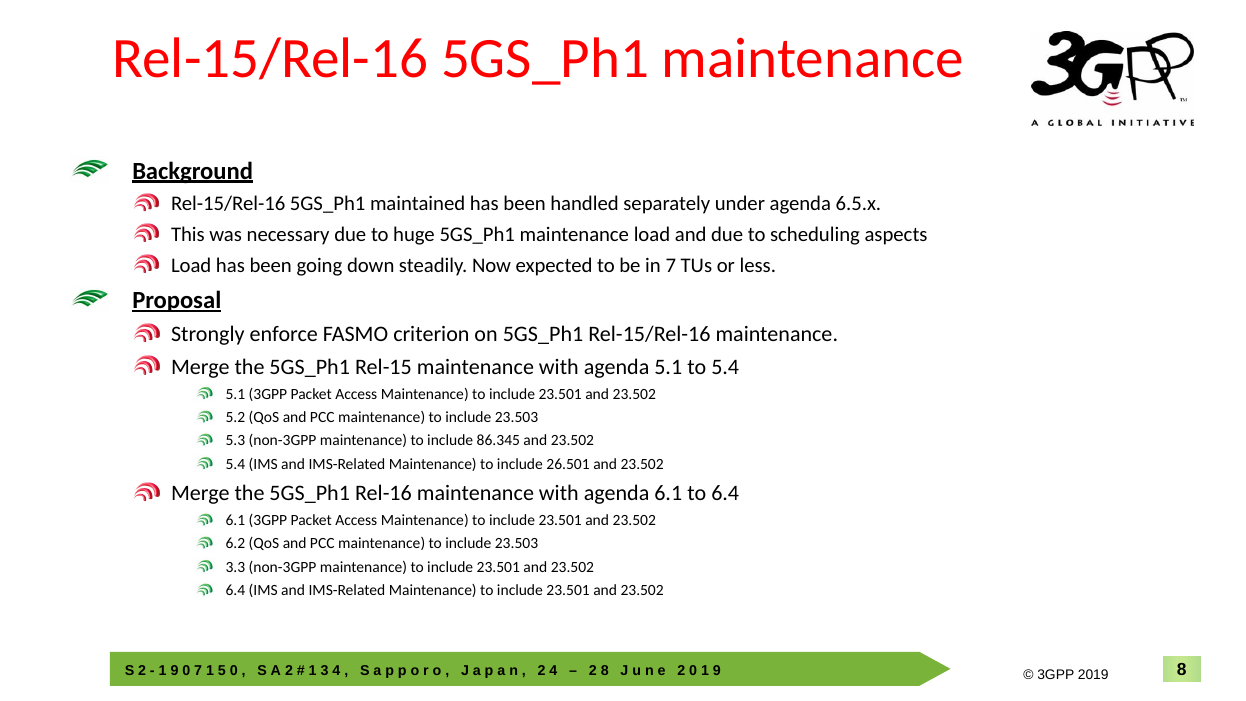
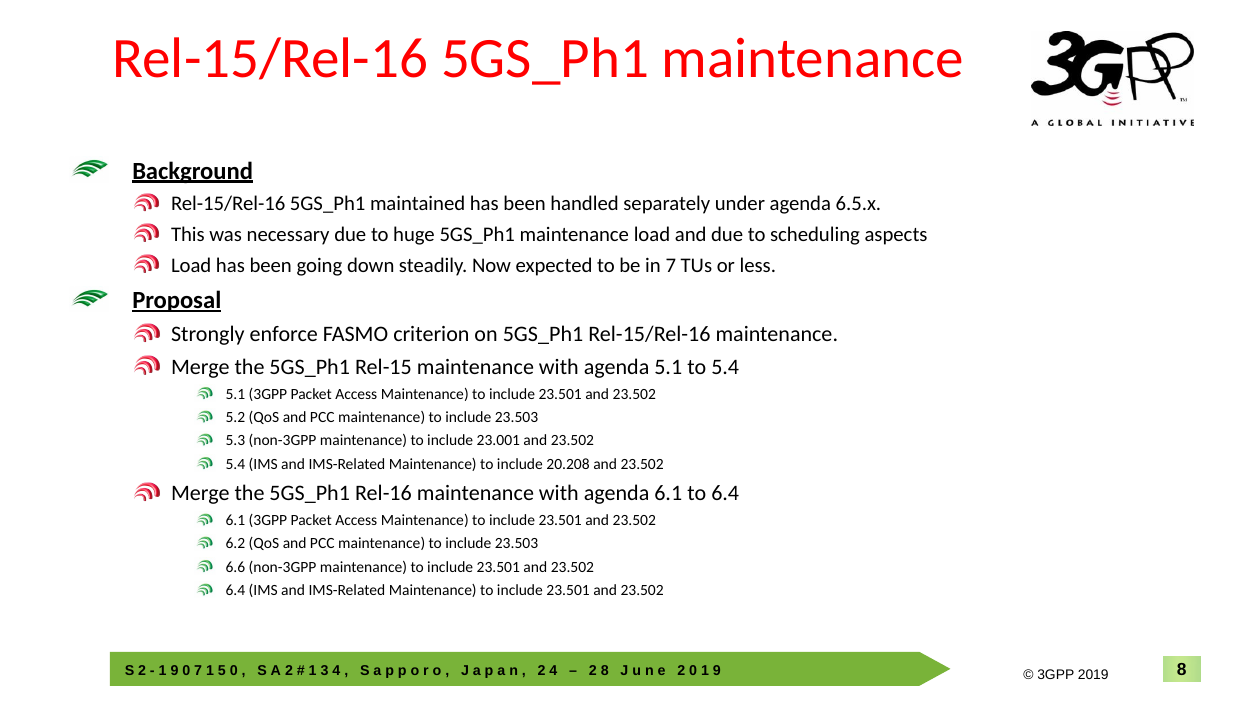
86.345: 86.345 -> 23.001 (498, 441)
26.501: 26.501 -> 20.208 (568, 464)
3.3: 3.3 -> 6.6 (235, 567)
